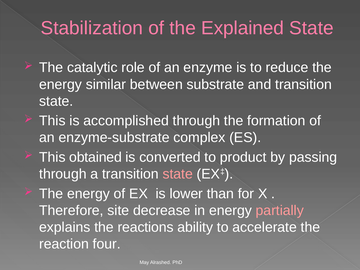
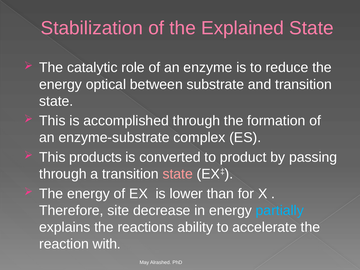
similar: similar -> optical (106, 84)
obtained: obtained -> products (96, 157)
partially colour: pink -> light blue (280, 210)
four: four -> with (107, 244)
